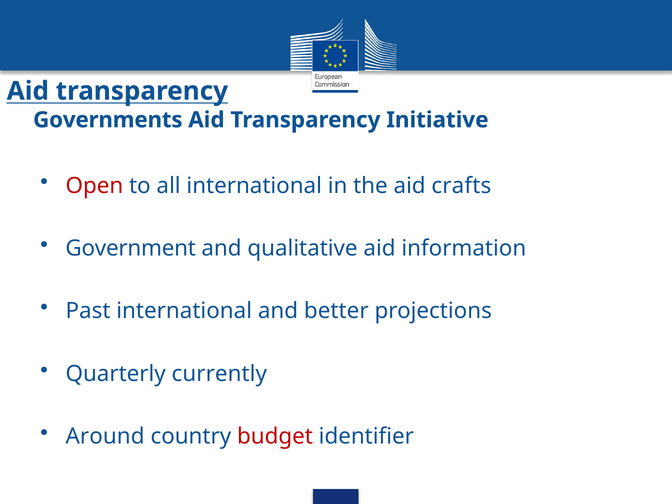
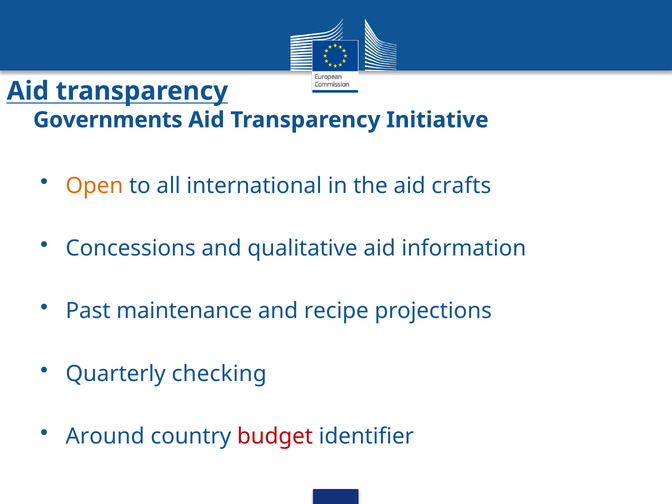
Open colour: red -> orange (94, 186)
Government: Government -> Concessions (131, 248)
Past international: international -> maintenance (184, 311)
better: better -> recipe (336, 311)
currently: currently -> checking (219, 374)
